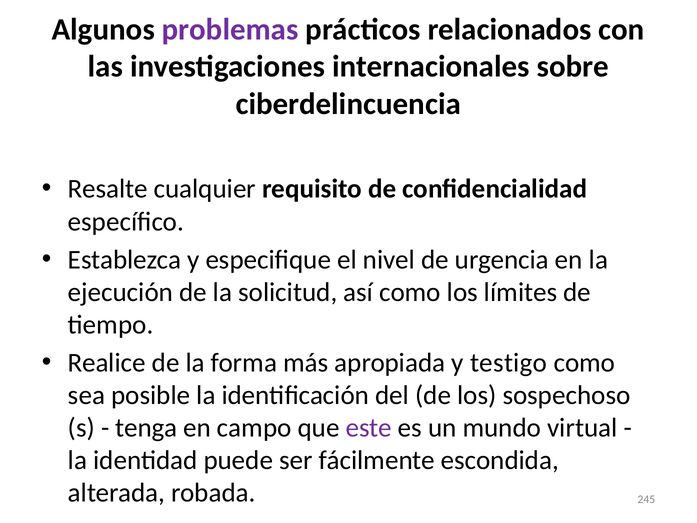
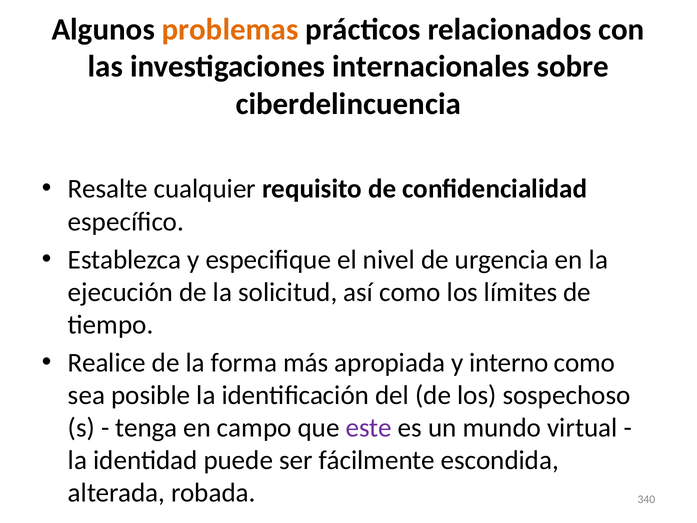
problemas colour: purple -> orange (230, 29)
testigo: testigo -> interno (509, 363)
245: 245 -> 340 (646, 499)
